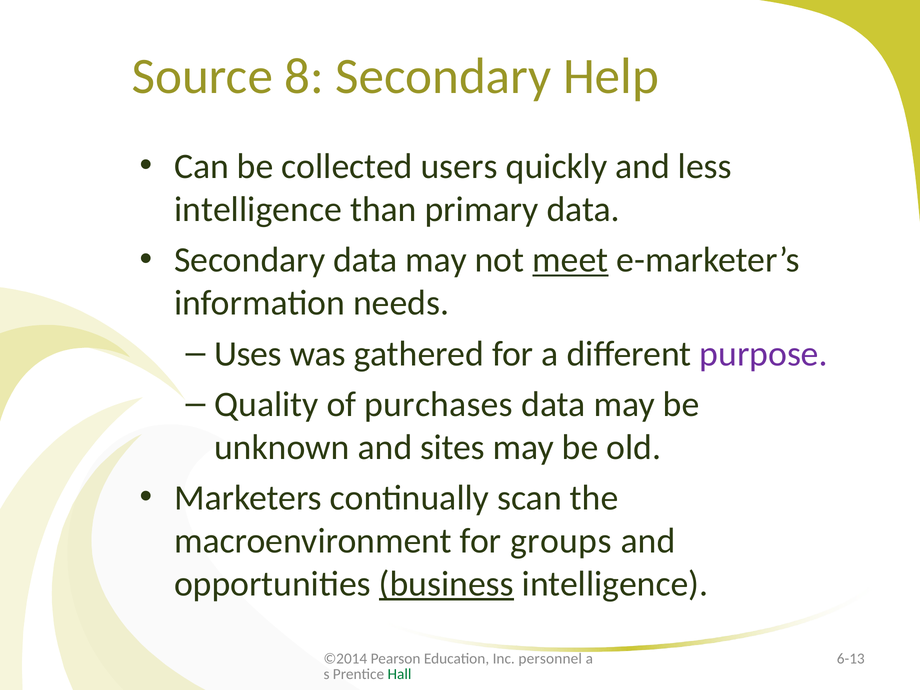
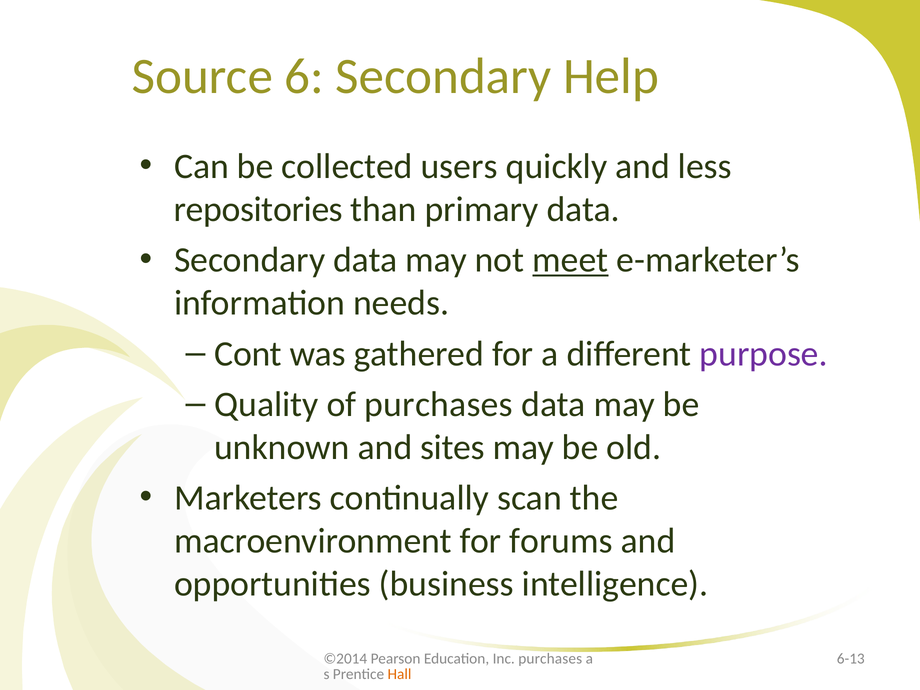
8: 8 -> 6 (304, 76)
intelligence: intelligence -> repositories (258, 210)
Uses: Uses -> Cont (248, 354)
groups: groups -> forums (561, 541)
business underline: present -> none (446, 584)
Inc personnel: personnel -> purchases (550, 659)
Hall colour: green -> orange (399, 674)
